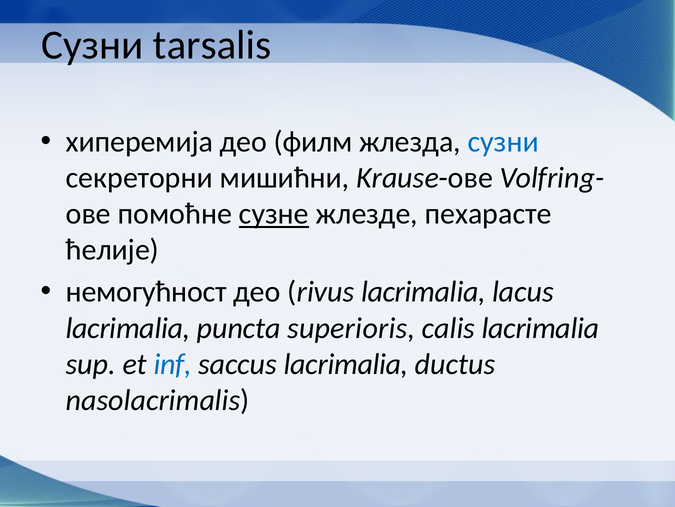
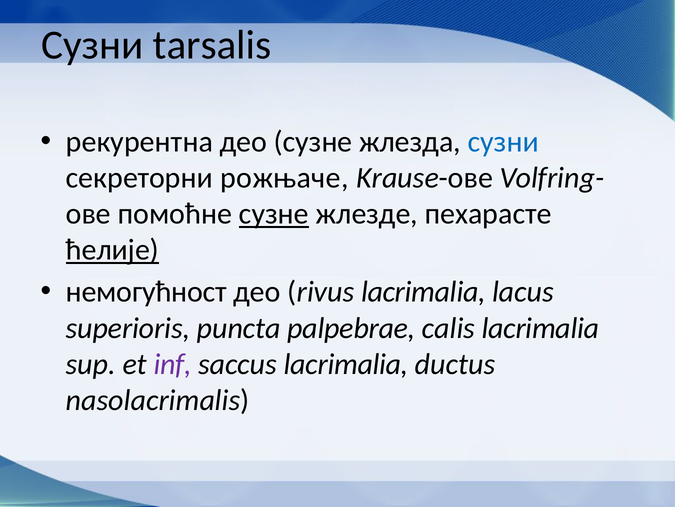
хиперемија: хиперемија -> рекурентна (139, 142)
део филм: филм -> сузне (313, 142)
мишићни: мишићни -> рожњаче (284, 178)
ћелије underline: none -> present (112, 250)
lacrimalia: lacrimalia -> superioris (128, 328)
superioris: superioris -> palpebrae (351, 328)
inf colour: blue -> purple (173, 364)
